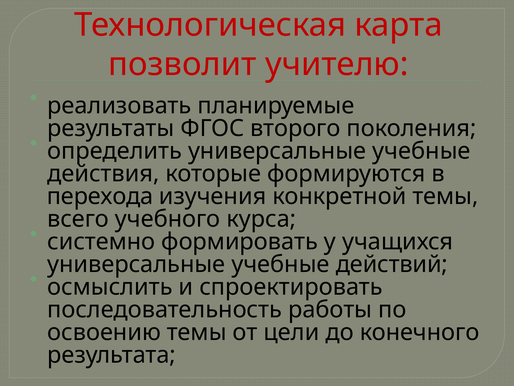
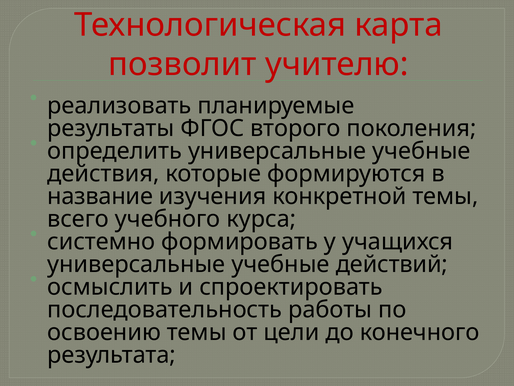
перехода: перехода -> название (100, 196)
